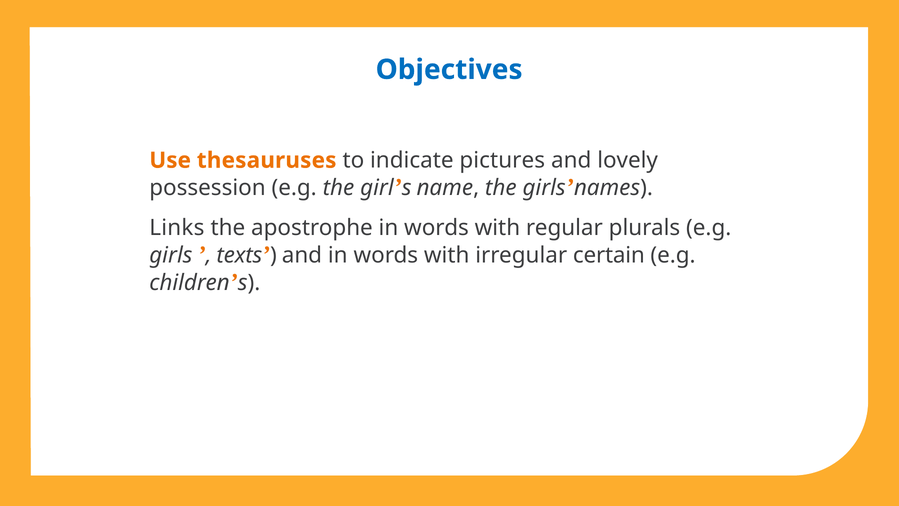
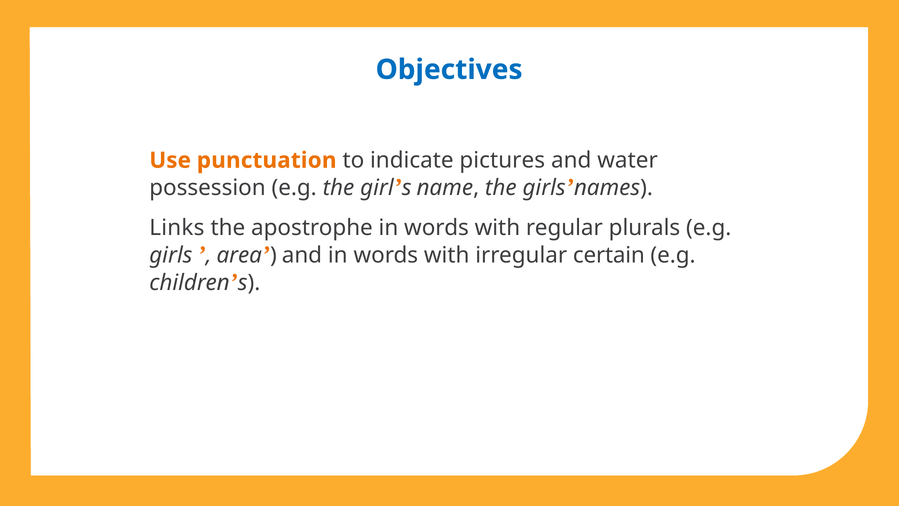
thesauruses: thesauruses -> punctuation (267, 160)
lovely: lovely -> water (628, 160)
texts: texts -> area (239, 255)
